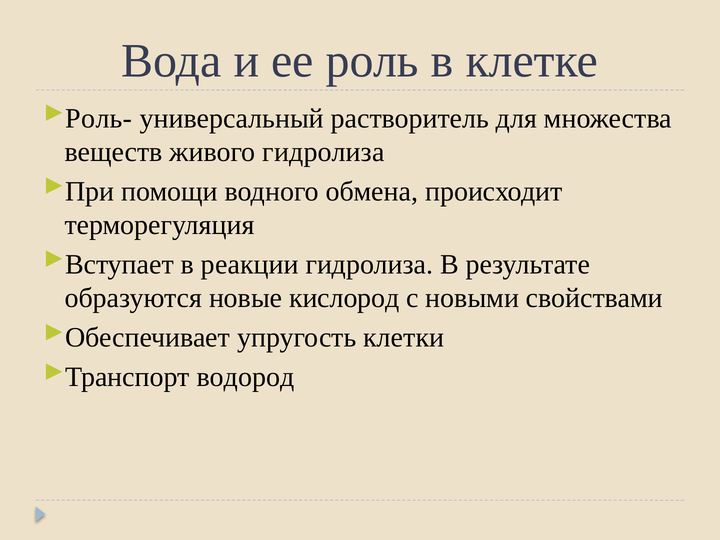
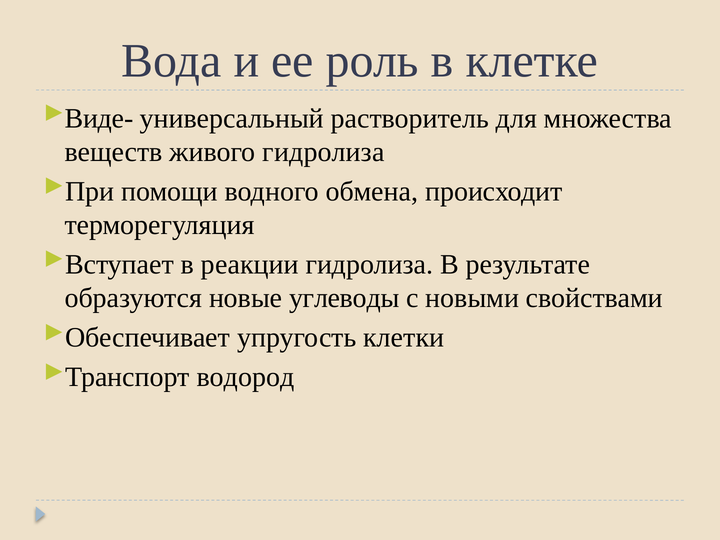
Роль-: Роль- -> Виде- (99, 118)
кислород: кислород -> углеводы (344, 298)
